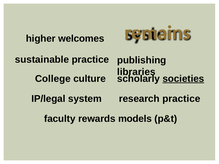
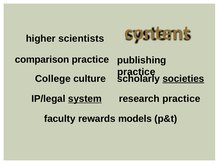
remains: remains -> content (157, 33)
welcomes: welcomes -> scientists (81, 39)
sustainable: sustainable -> comparison (42, 60)
libraries: libraries -> practice (136, 72)
system underline: none -> present (85, 99)
